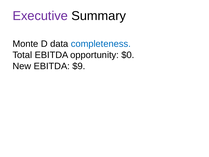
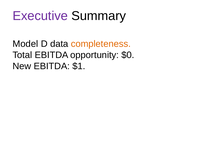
Monte: Monte -> Model (25, 44)
completeness colour: blue -> orange (101, 44)
$9: $9 -> $1 (79, 66)
